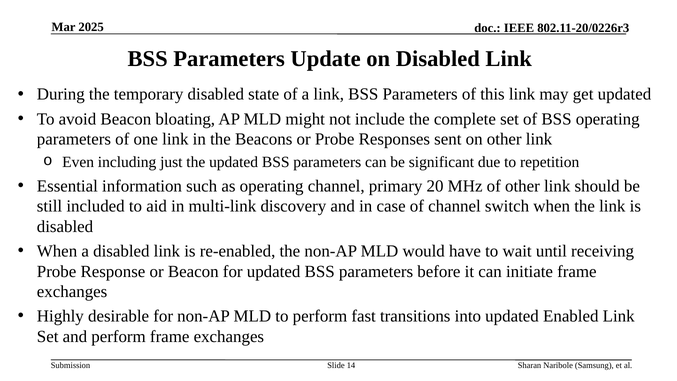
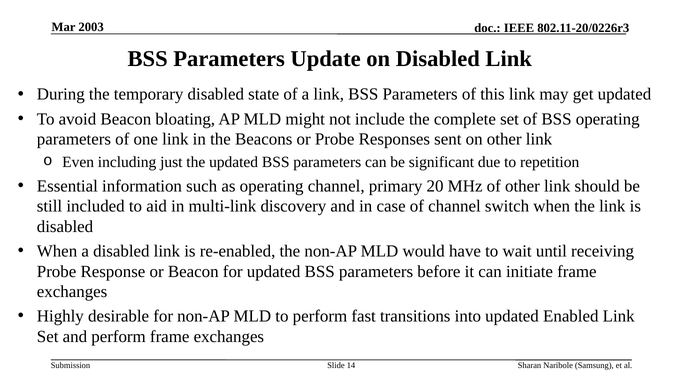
2025: 2025 -> 2003 (91, 27)
